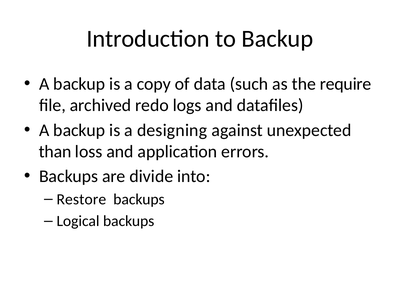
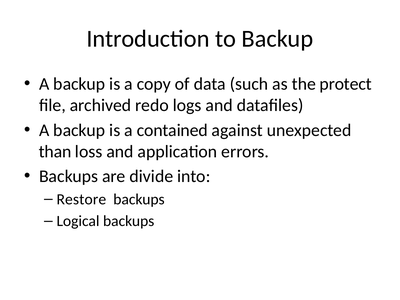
require: require -> protect (346, 84)
designing: designing -> contained (172, 130)
